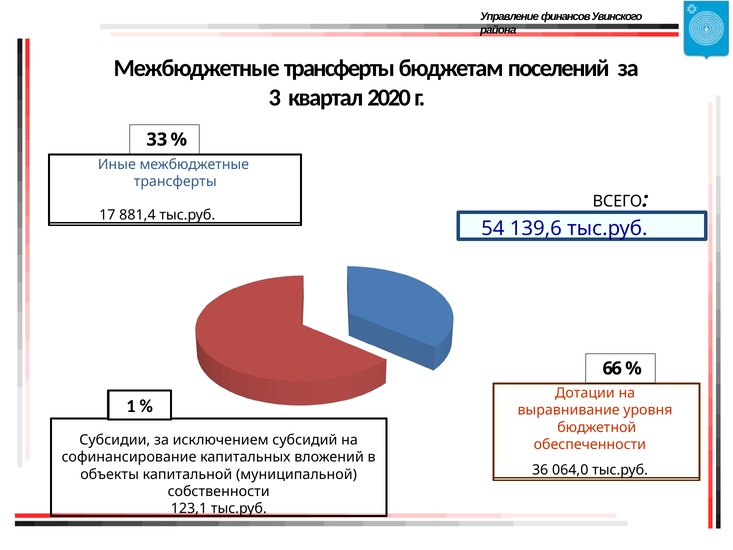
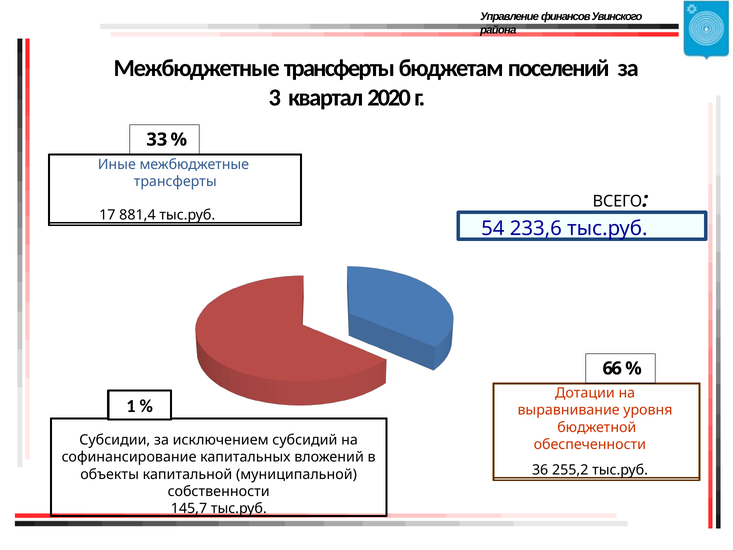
139,6: 139,6 -> 233,6 (536, 229)
064,0: 064,0 -> 255,2 (570, 470)
123,1: 123,1 -> 145,7 (189, 508)
